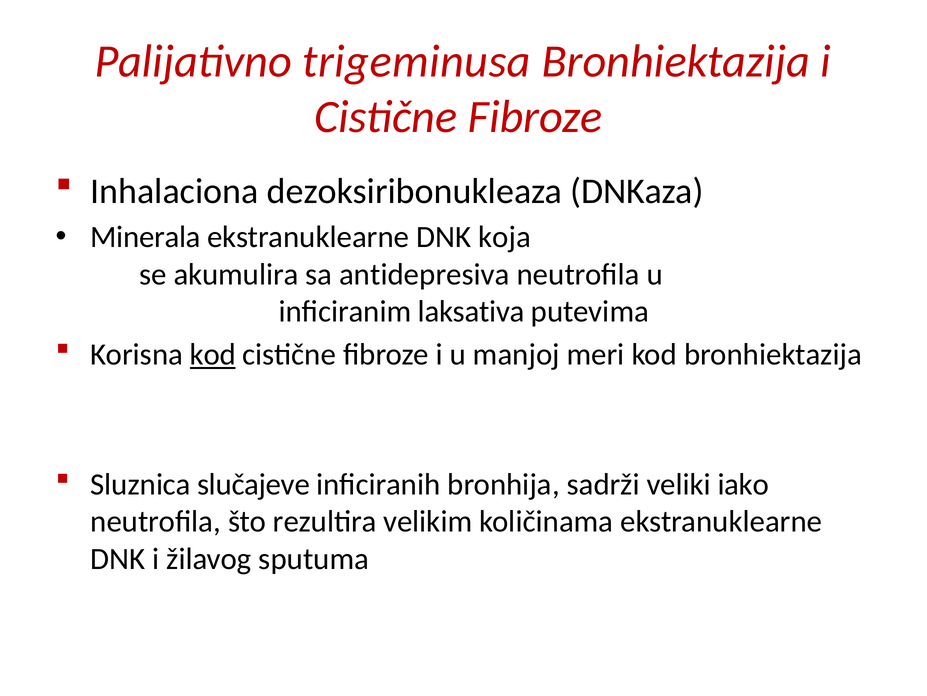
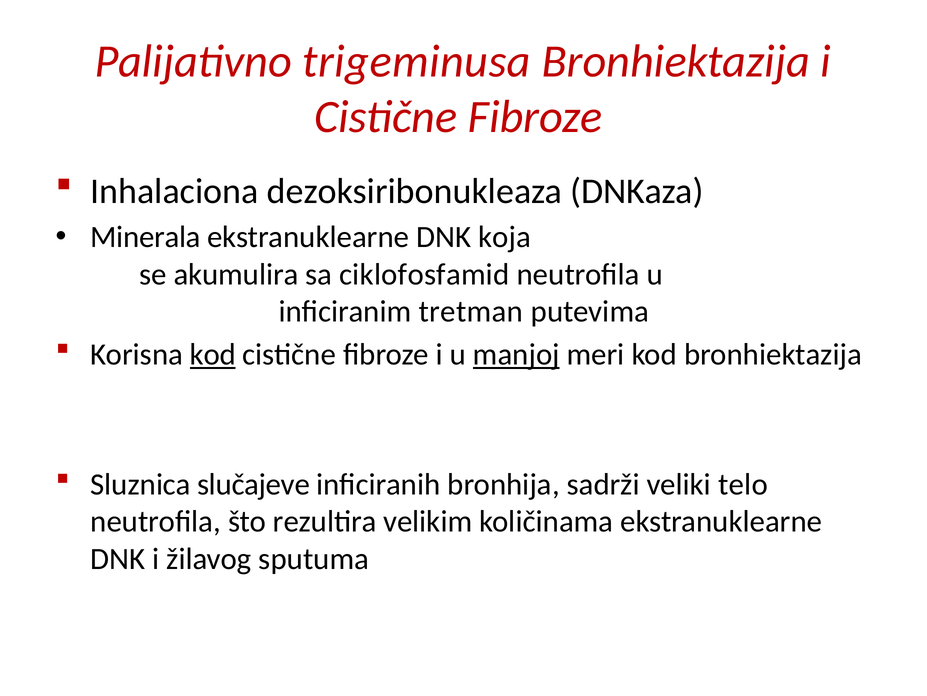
antidepresiva: antidepresiva -> ciklofosfamid (424, 274)
laksativa: laksativa -> tretman (471, 311)
manjoj underline: none -> present (516, 354)
iako: iako -> telo (743, 484)
